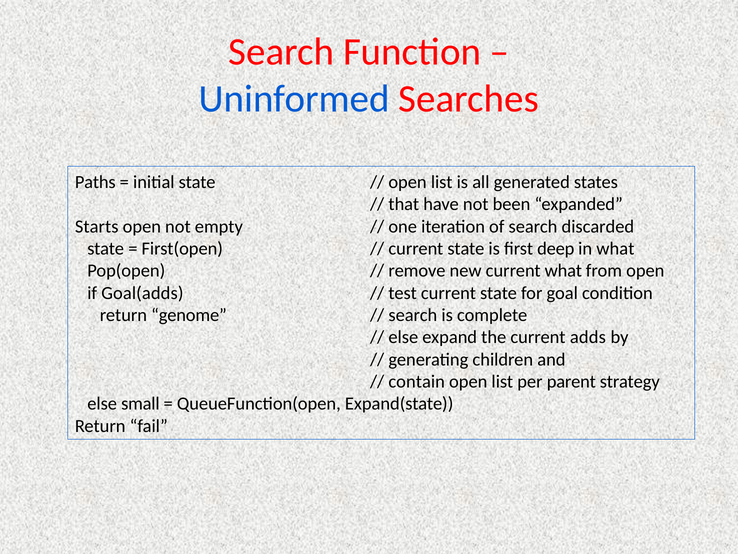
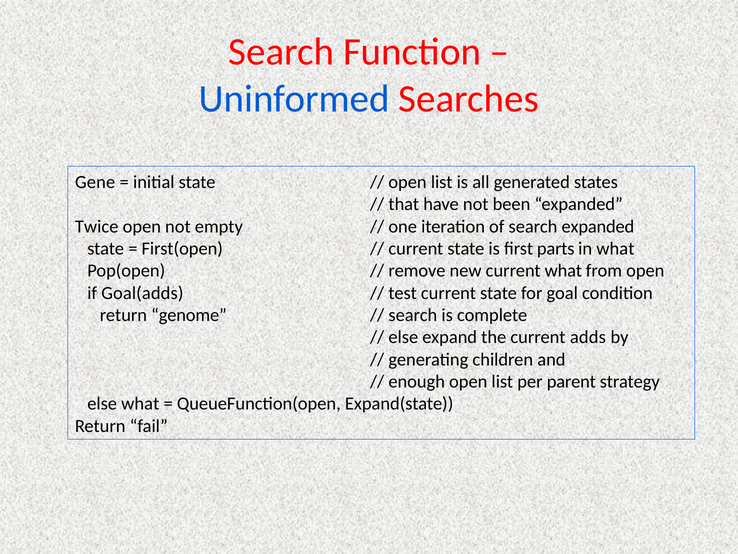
Paths: Paths -> Gene (95, 182)
Starts: Starts -> Twice (97, 226)
search discarded: discarded -> expanded (598, 226)
deep: deep -> parts (556, 248)
contain: contain -> enough (417, 381)
else small: small -> what (140, 403)
